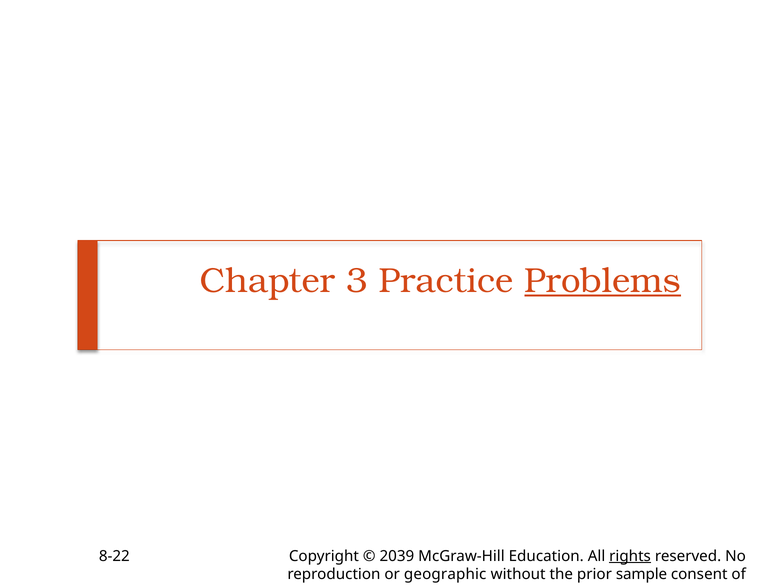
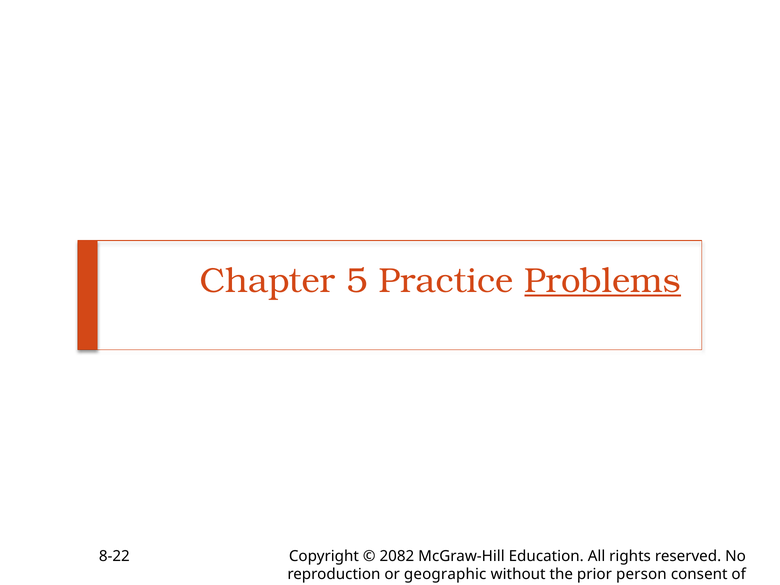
3: 3 -> 5 (357, 281)
2039: 2039 -> 2082 (397, 556)
rights underline: present -> none (630, 556)
sample: sample -> person (641, 574)
